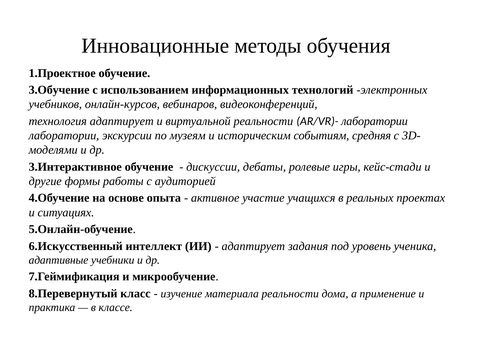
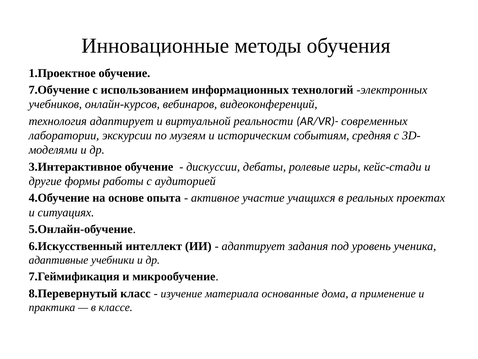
3.Обучение: 3.Обучение -> 7.Обучение (59, 90)
AR/VR)- лаборатории: лаборатории -> современных (374, 121)
материала реальности: реальности -> основанные (290, 293)
